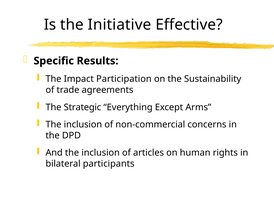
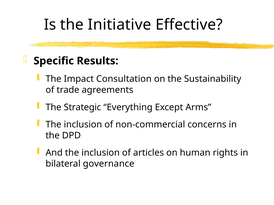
Participation: Participation -> Consultation (124, 79)
participants: participants -> governance (109, 164)
